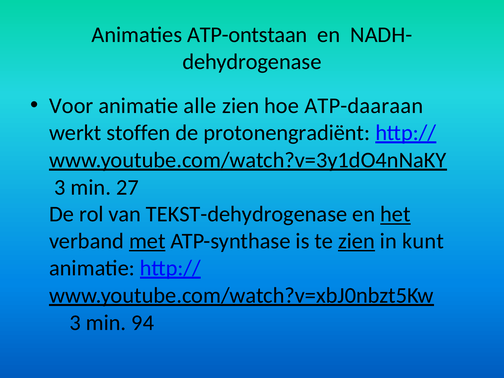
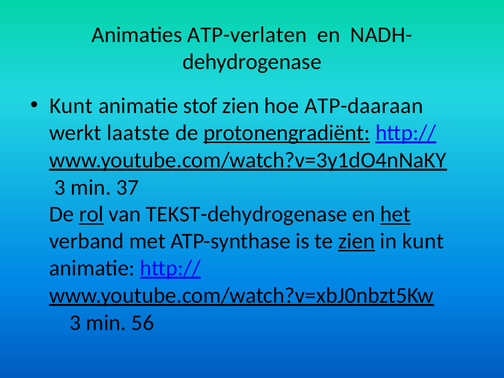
ATP-ontstaan: ATP-ontstaan -> ATP-verlaten (247, 35)
Voor: Voor -> Kunt (71, 106)
alle: alle -> stof (200, 106)
stoffen: stoffen -> laatste (138, 133)
protonengradiënt underline: none -> present (287, 133)
27: 27 -> 37 (127, 187)
rol underline: none -> present (91, 214)
met underline: present -> none (147, 241)
94: 94 -> 56 (143, 323)
